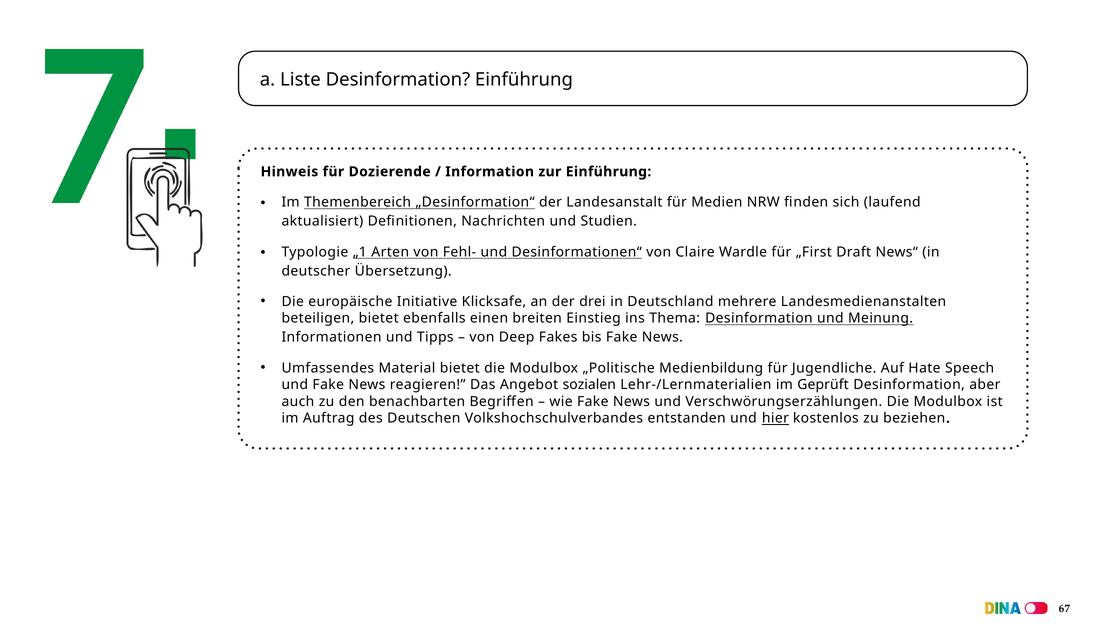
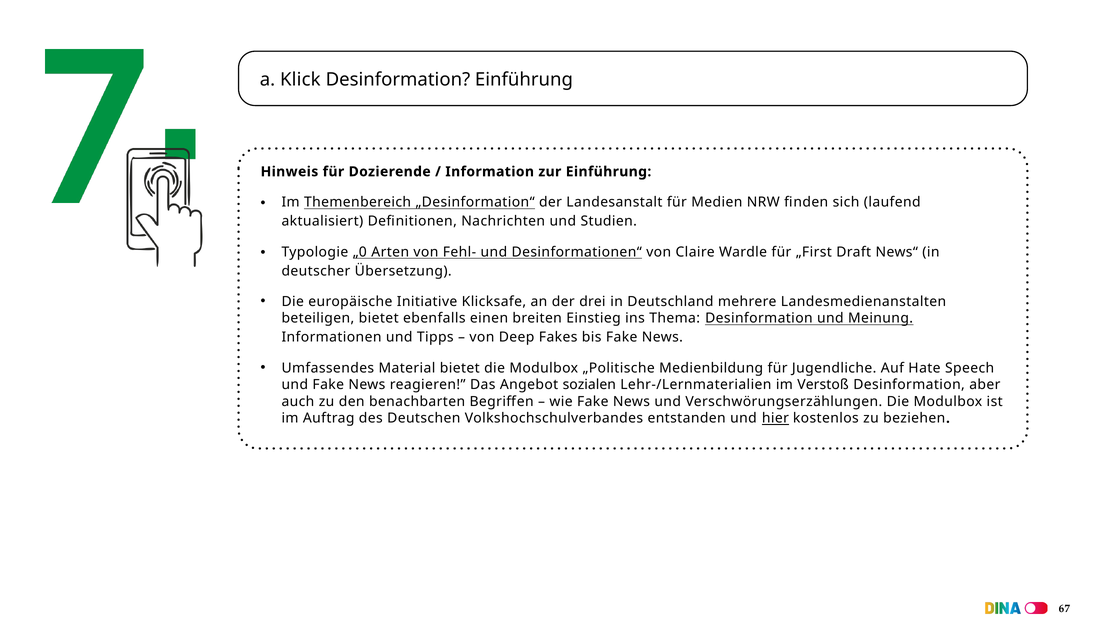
Liste: Liste -> Klick (300, 80)
„1: „1 -> „0 (360, 252)
Geprüft: Geprüft -> Verstoß (823, 385)
